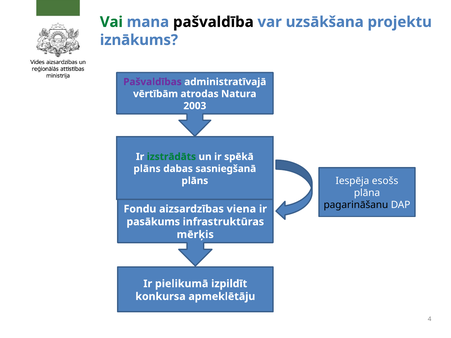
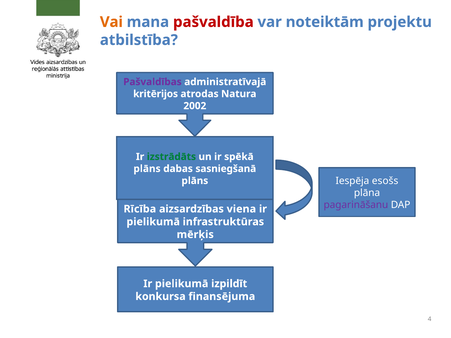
Vai colour: green -> orange (111, 22)
pašvaldība colour: black -> red (213, 22)
uzsākšana: uzsākšana -> noteiktām (325, 22)
iznākums: iznākums -> atbilstība (139, 40)
vērtībām: vērtībām -> kritērijos (156, 94)
2003: 2003 -> 2002 (195, 106)
pagarināšanu colour: black -> purple (356, 205)
Fondu: Fondu -> Rīcība (140, 209)
pasākums: pasākums -> pielikumā (153, 222)
apmeklētāju: apmeklētāju -> finansējuma (222, 297)
